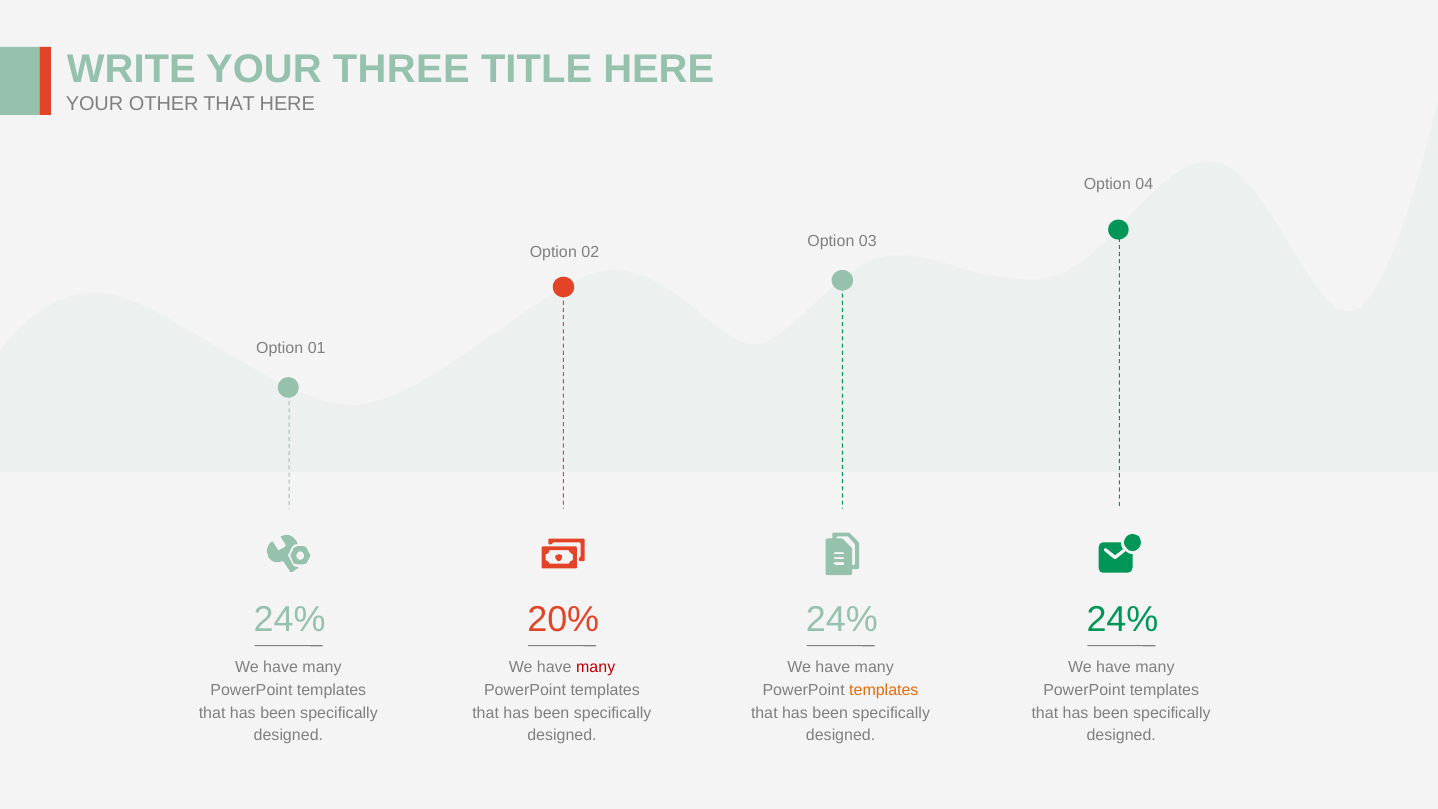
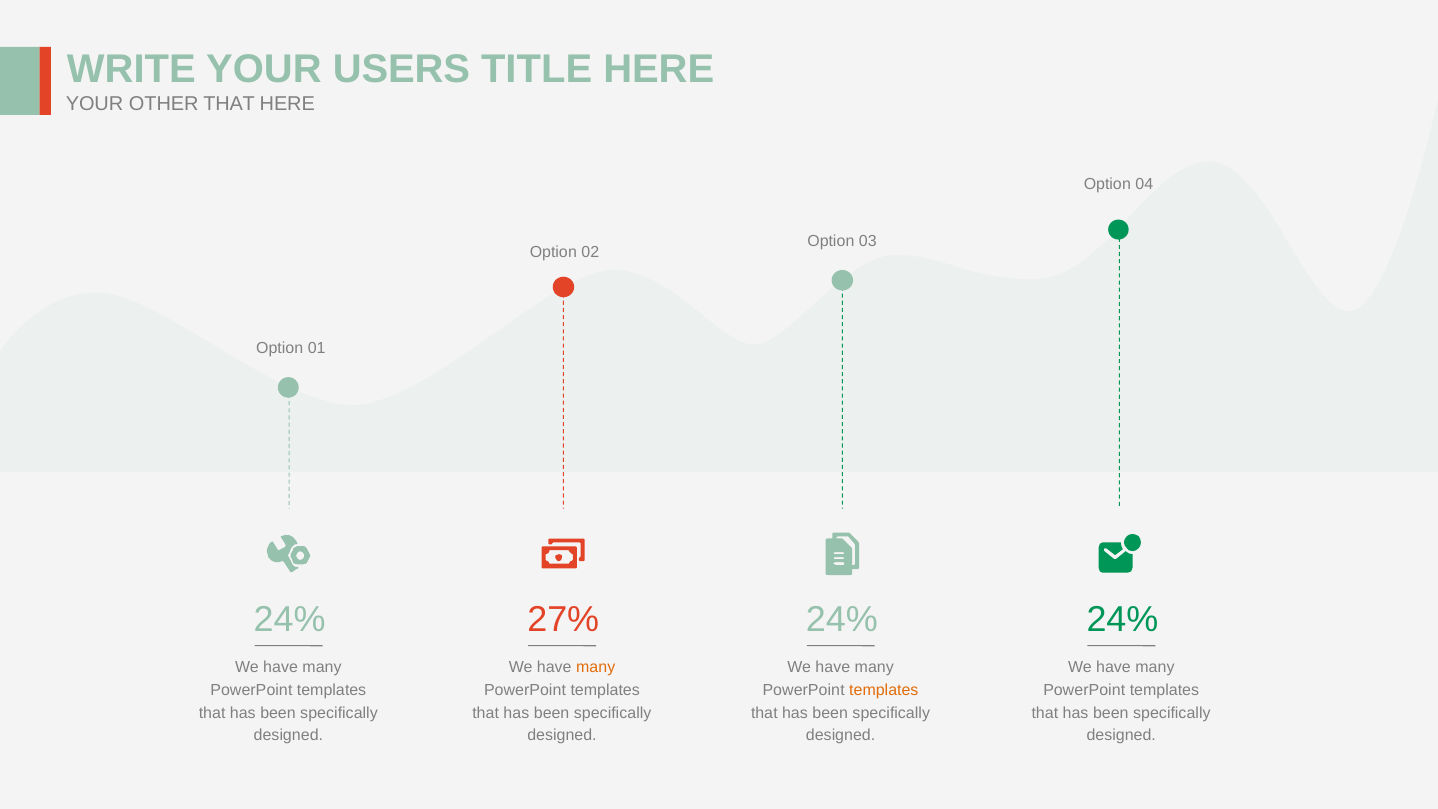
THREE: THREE -> USERS (402, 69)
20%: 20% -> 27% (563, 619)
many colour: red -> orange (596, 667)
